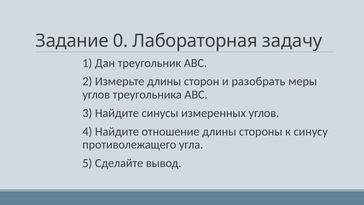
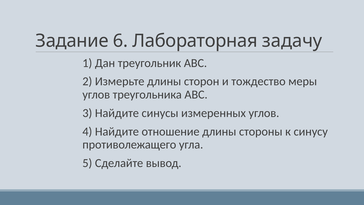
0: 0 -> 6 (121, 41)
разобрать: разобрать -> тождество (258, 81)
